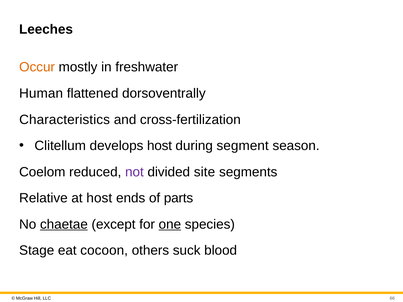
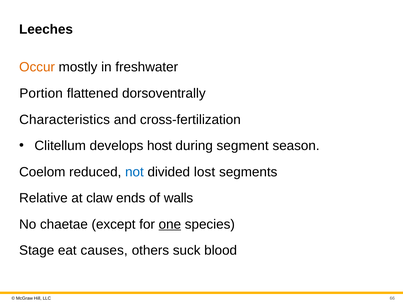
Human: Human -> Portion (41, 93)
not colour: purple -> blue (134, 172)
site: site -> lost (205, 172)
at host: host -> claw (99, 198)
parts: parts -> walls (179, 198)
chaetae underline: present -> none (64, 224)
cocoon: cocoon -> causes (104, 251)
